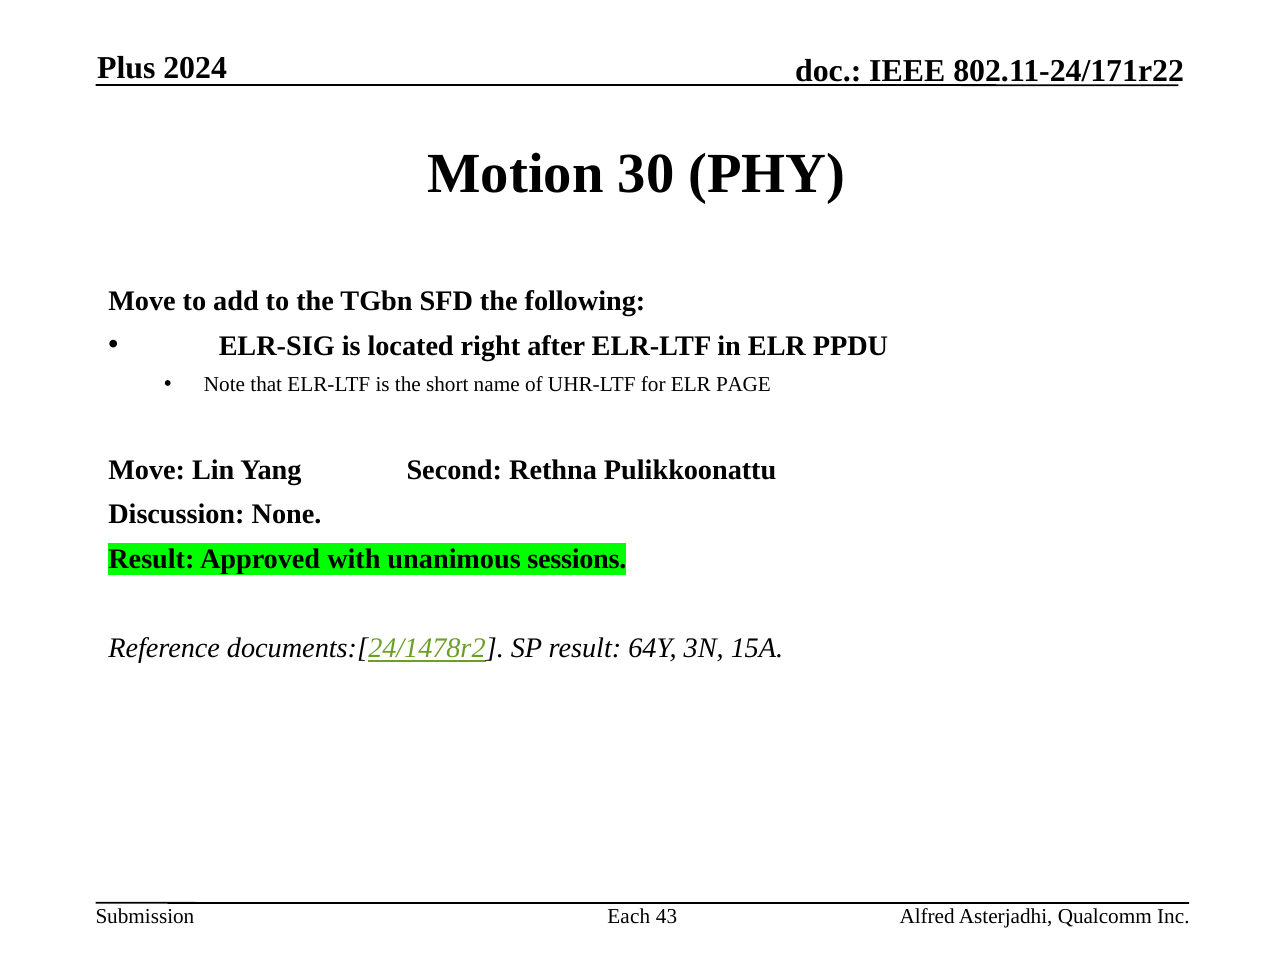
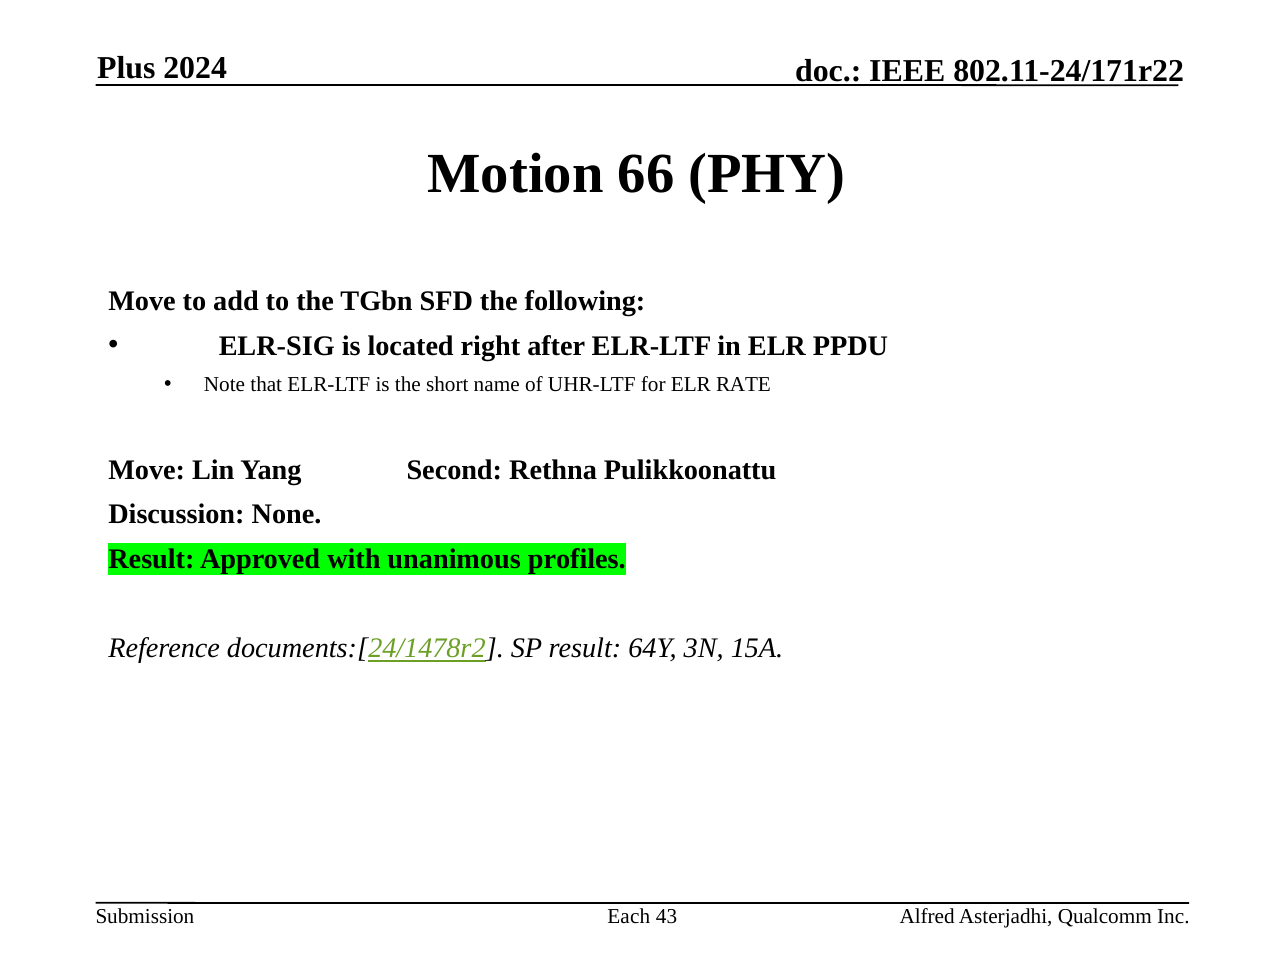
30: 30 -> 66 (646, 174)
PAGE: PAGE -> RATE (743, 384)
sessions: sessions -> profiles (577, 559)
